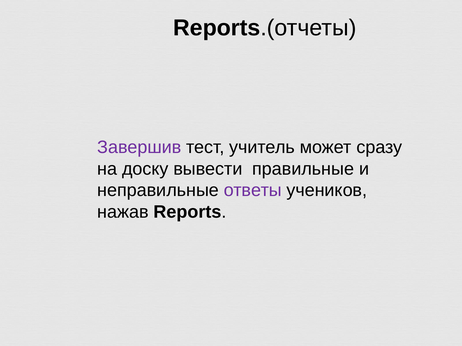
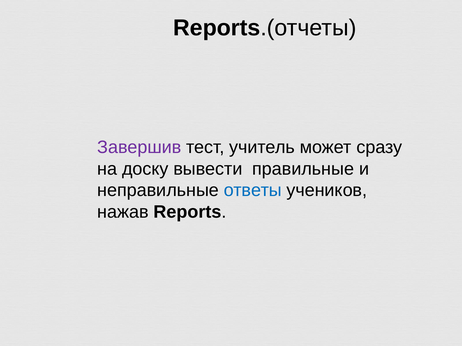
ответы colour: purple -> blue (253, 191)
